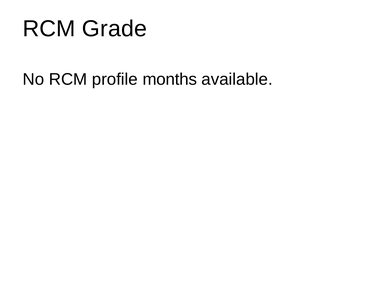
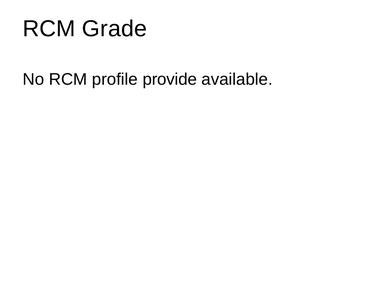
months: months -> provide (170, 79)
